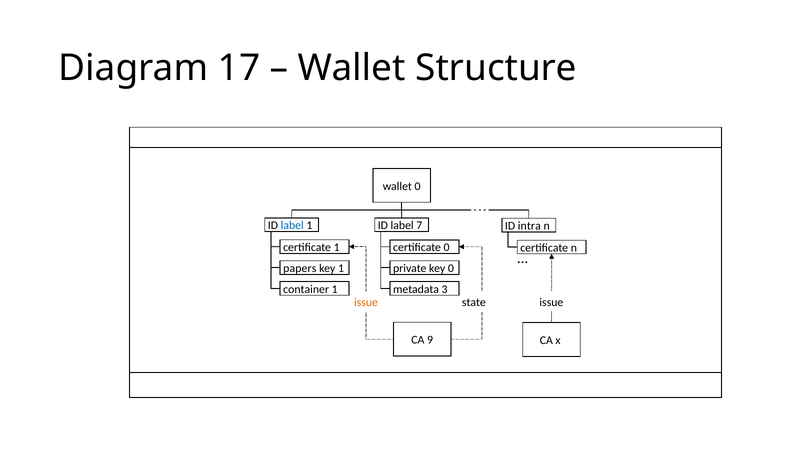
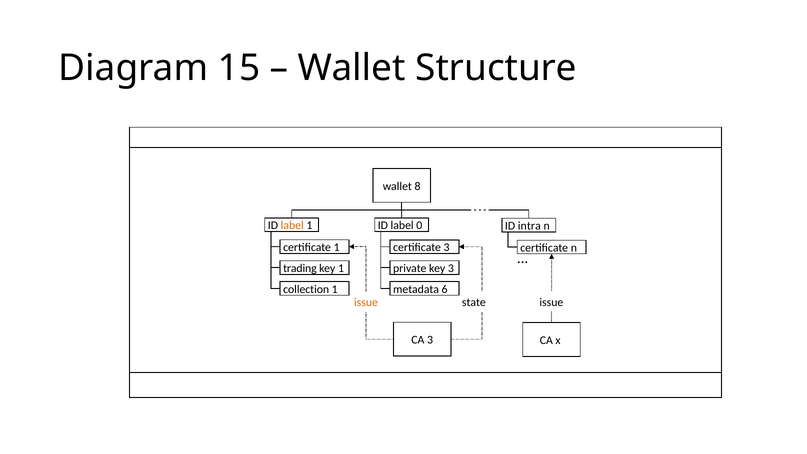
17: 17 -> 15 (239, 68)
wallet 0: 0 -> 8 (418, 186)
label colour: blue -> orange (292, 225)
7: 7 -> 0 (419, 226)
certificate 0: 0 -> 3 (447, 248)
papers: papers -> trading (300, 268)
key 0: 0 -> 3 (451, 268)
container: container -> collection (306, 289)
3: 3 -> 6 (445, 289)
CA 9: 9 -> 3 (430, 340)
